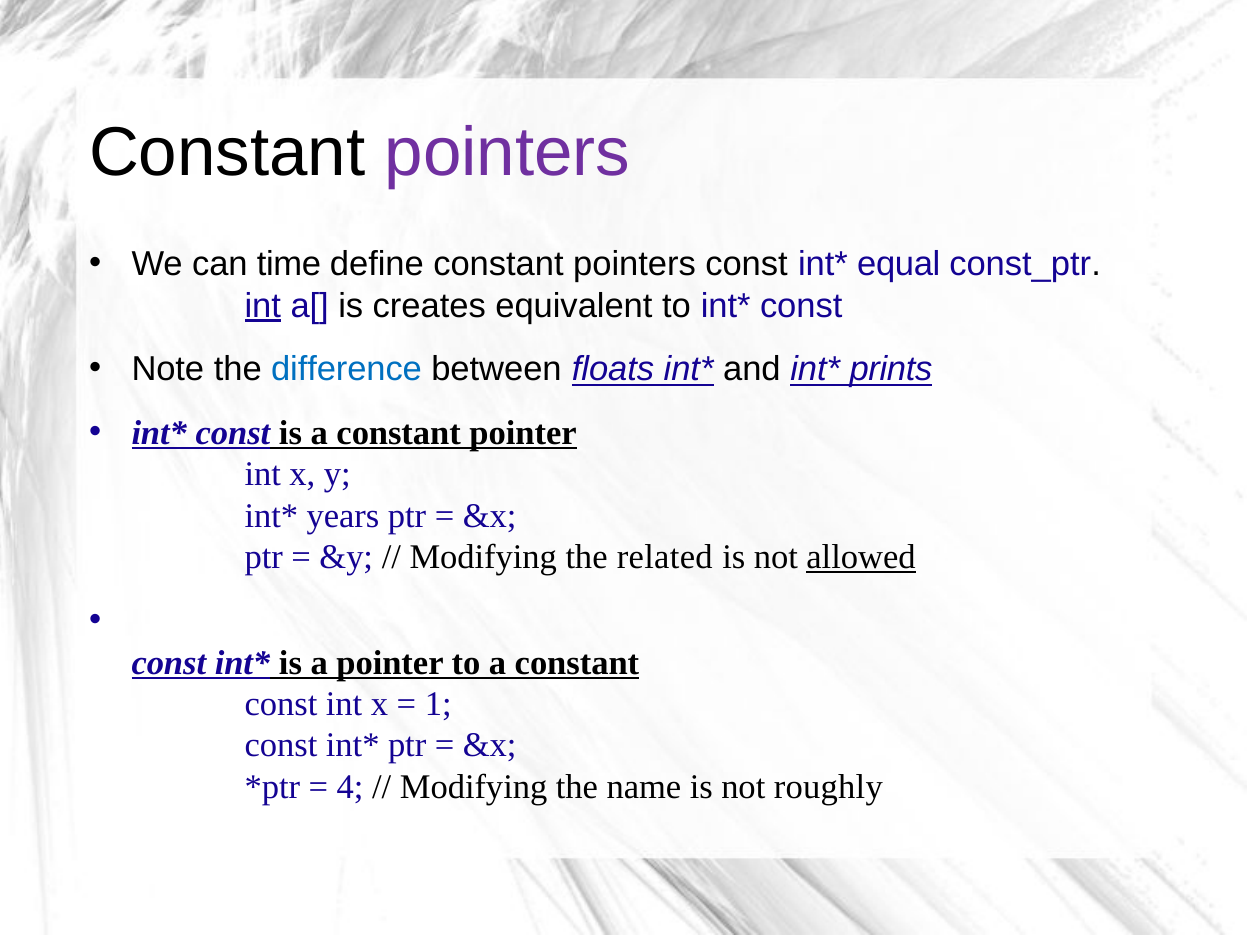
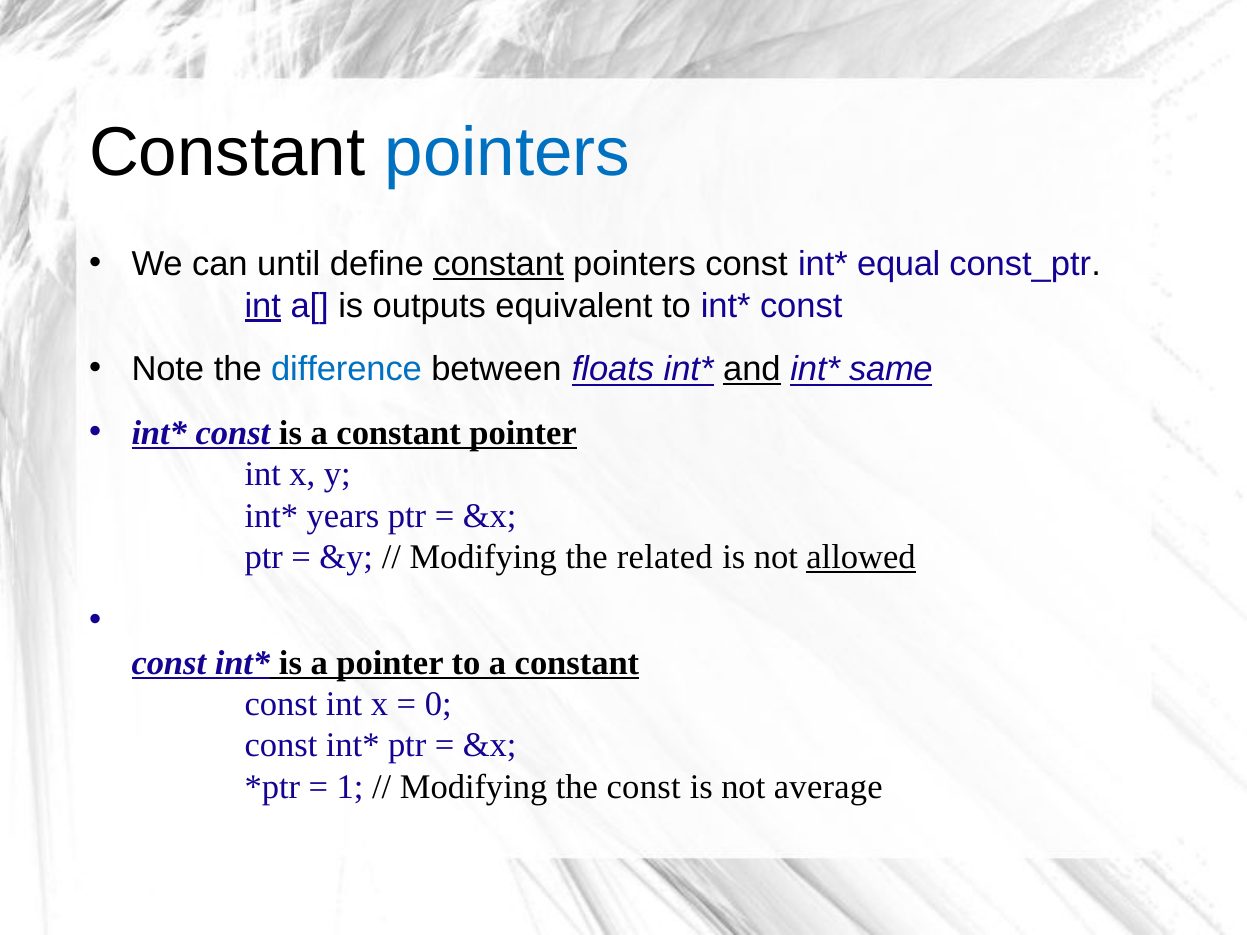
pointers colour: purple -> blue (508, 153)
time: time -> until (289, 264)
constant underline: none -> present (498, 264)
creates: creates -> outputs (429, 306)
and underline: none -> present (752, 369)
prints: prints -> same (891, 369)
1: 1 -> 0 (438, 704)
4: 4 -> 1 (350, 787)
the name: name -> const (644, 787)
roughly: roughly -> average (828, 787)
